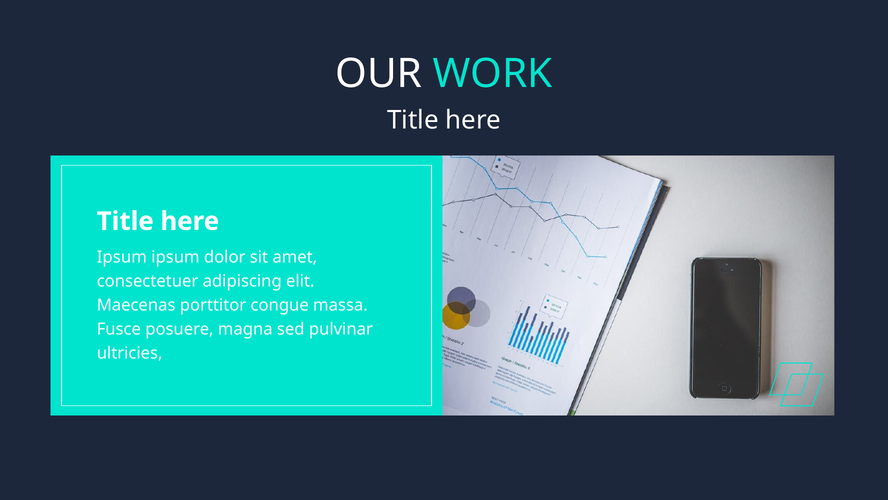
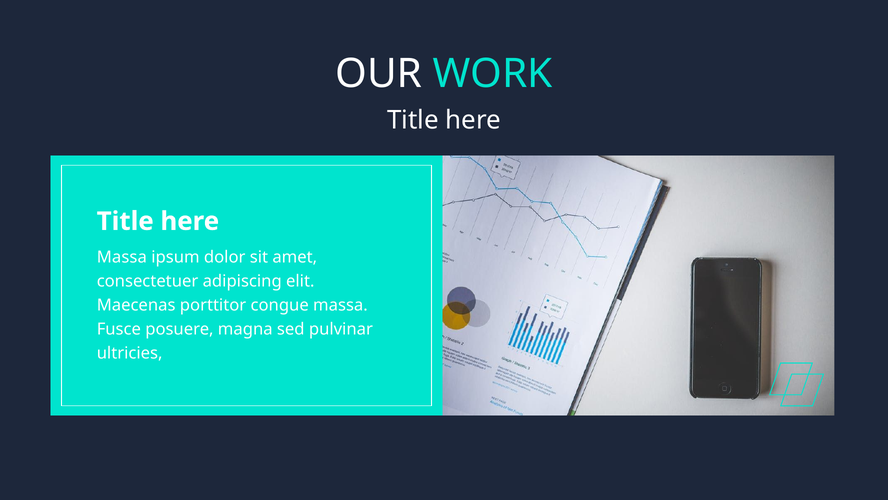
Ipsum: Ipsum -> Massa (122, 257)
